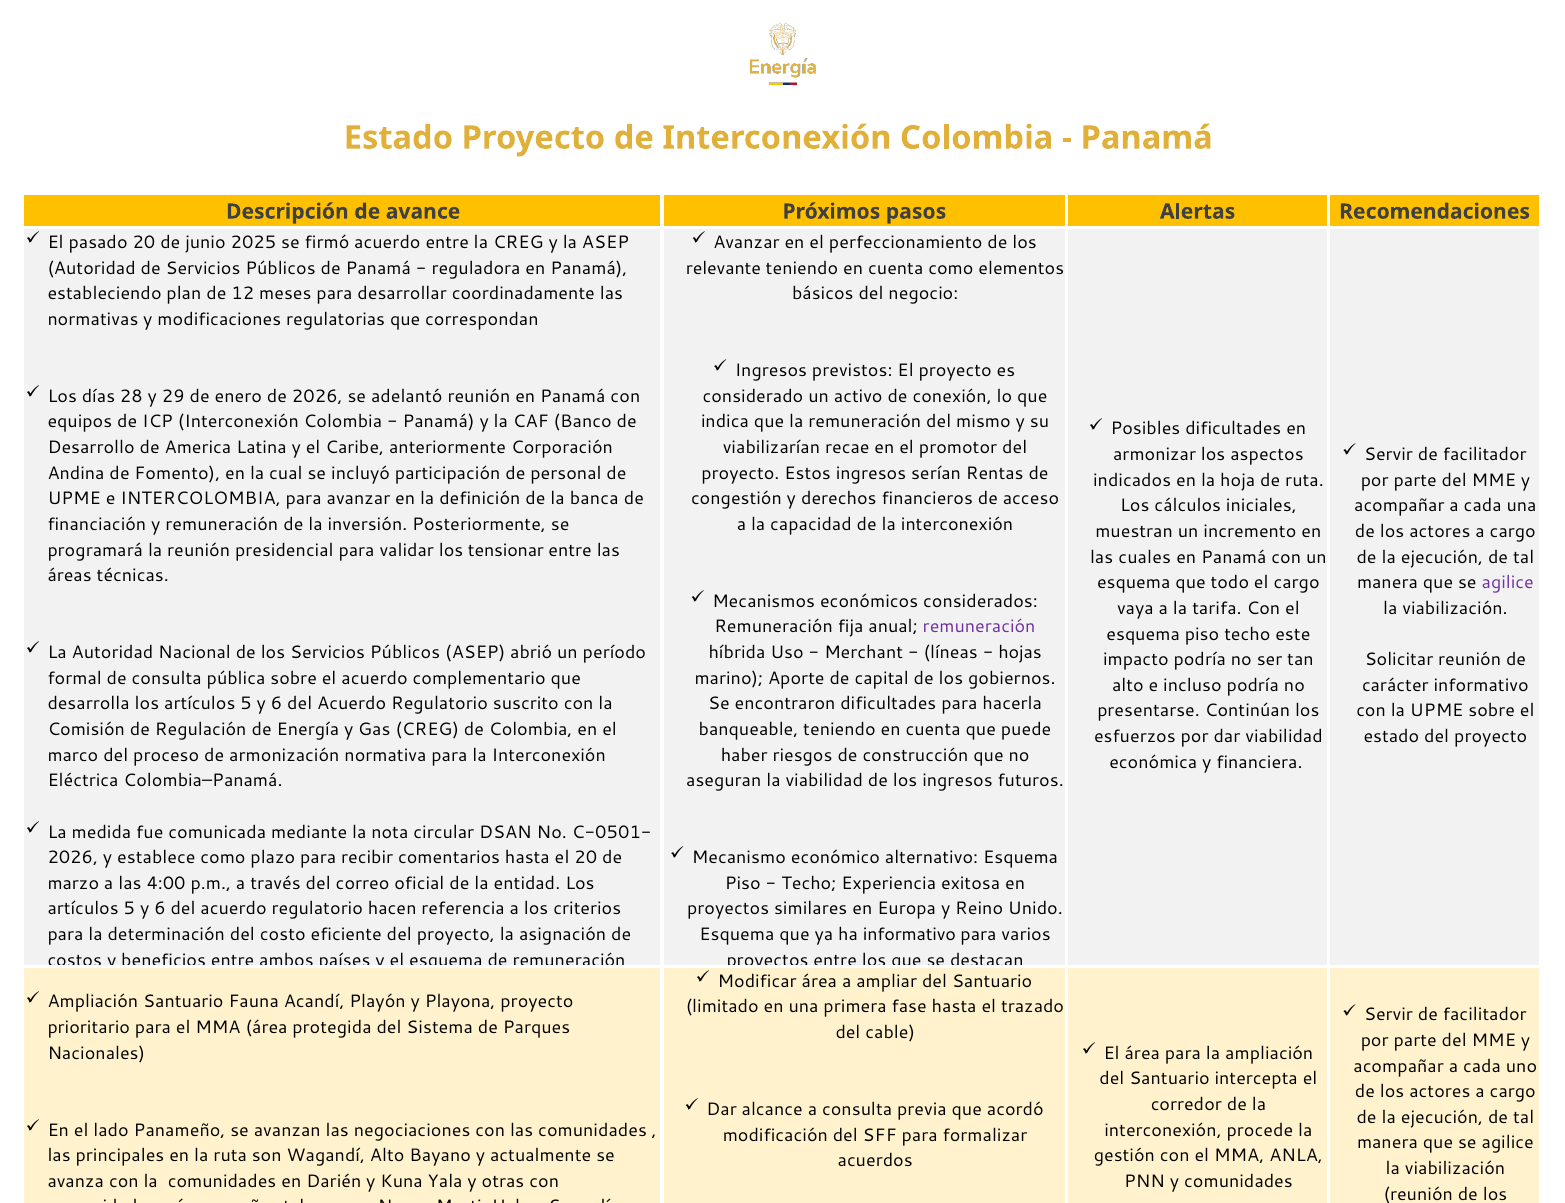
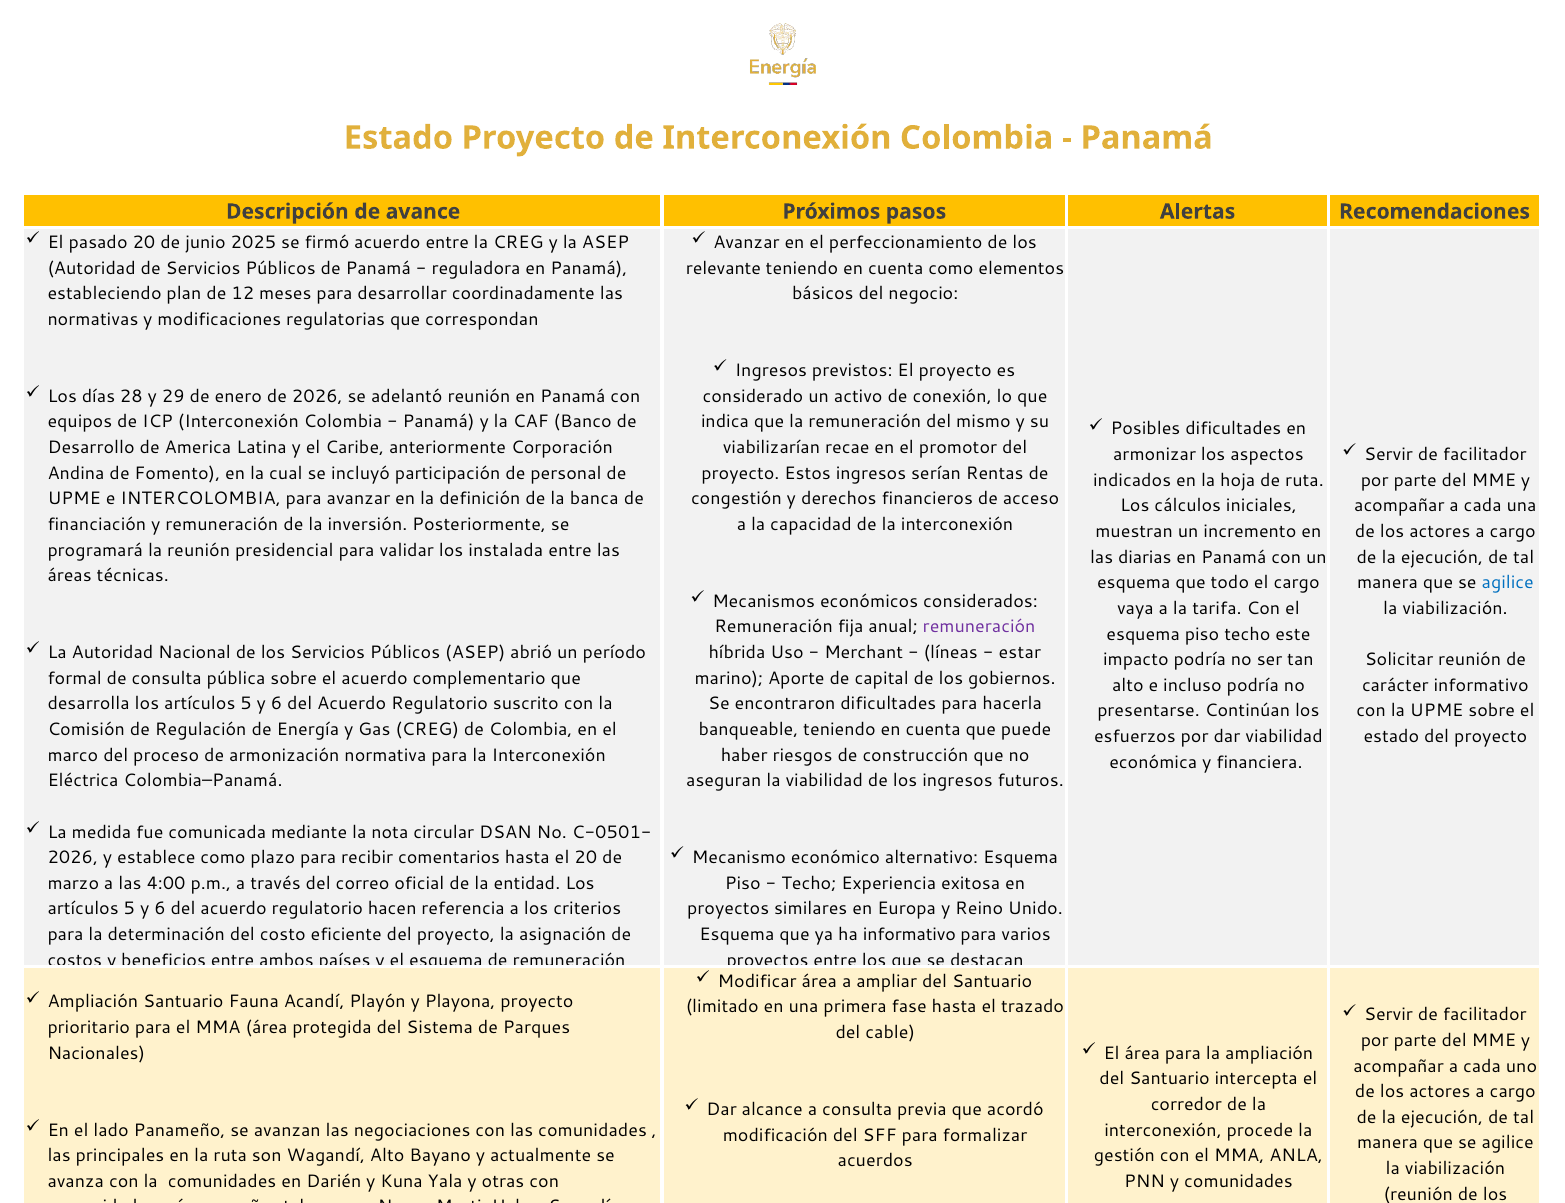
tensionar: tensionar -> instalada (506, 550)
cuales: cuales -> diarias (1145, 558)
agilice colour: purple -> blue (1508, 583)
hojas: hojas -> estar (1020, 653)
